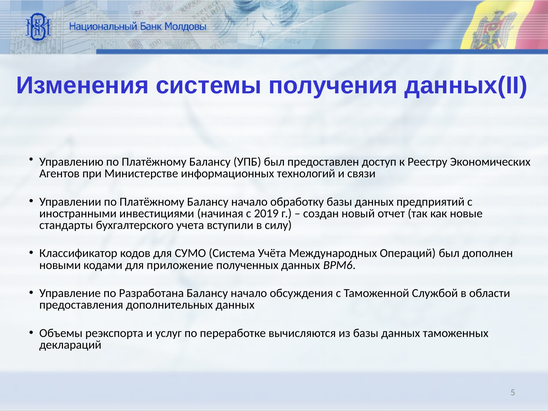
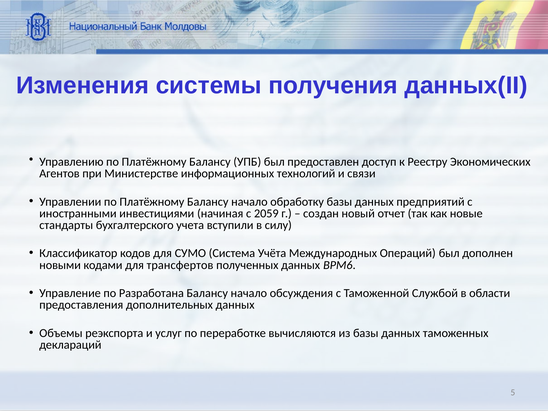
2019: 2019 -> 2059 (266, 213)
приложение: приложение -> трансфертов (180, 265)
